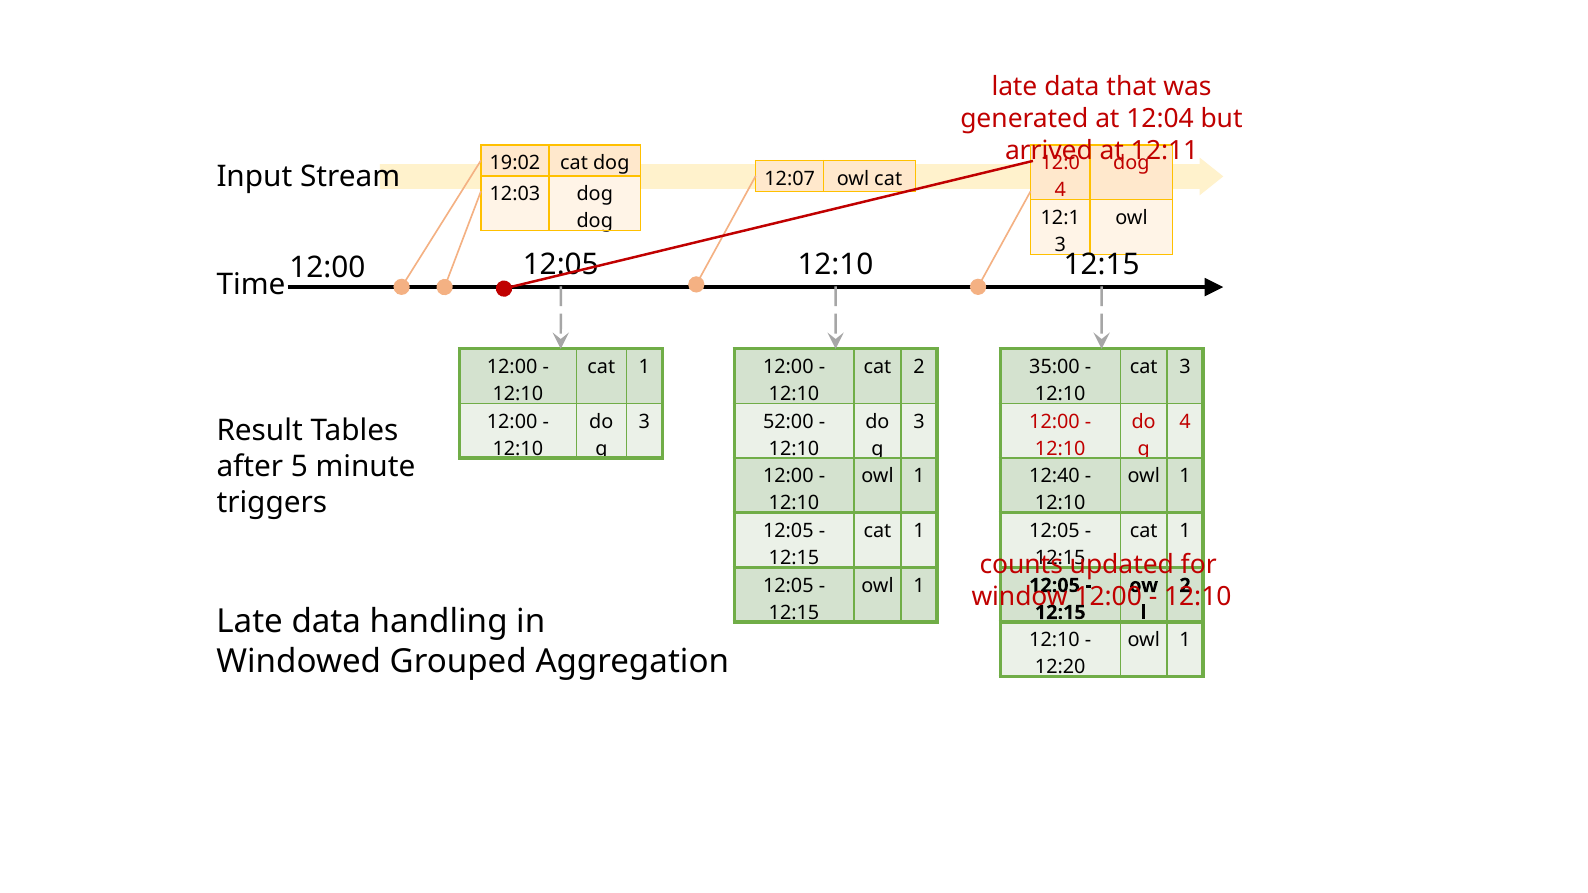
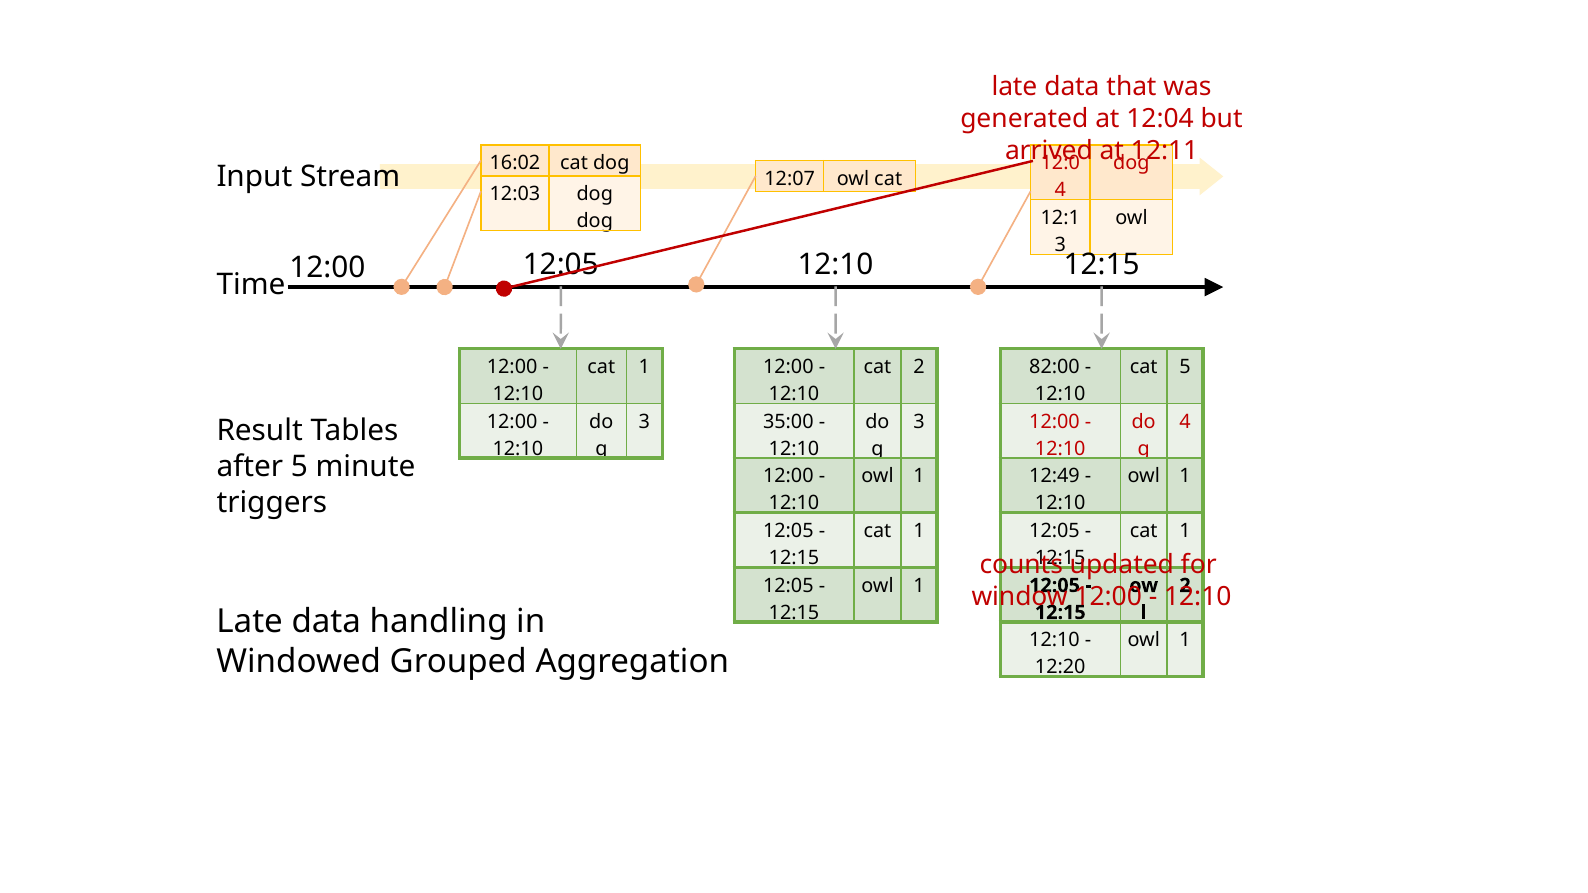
19:02: 19:02 -> 16:02 (515, 163)
35:00: 35:00 -> 82:00 (1055, 367)
cat 3: 3 -> 5 (1185, 367)
52:00: 52:00 -> 35:00 (788, 422)
12:40: 12:40 -> 12:49 (1055, 476)
